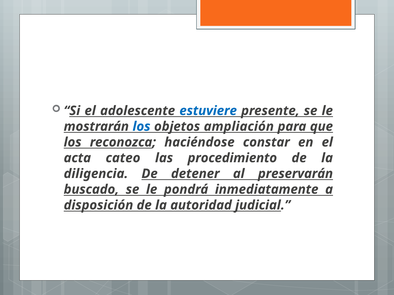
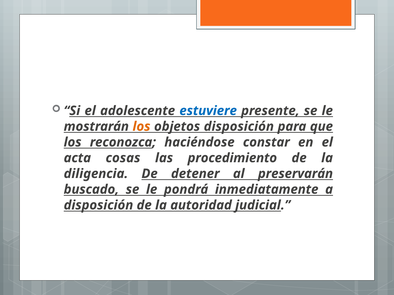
los colour: blue -> orange (141, 127)
objetos ampliación: ampliación -> disposición (239, 127)
cateo: cateo -> cosas (123, 158)
